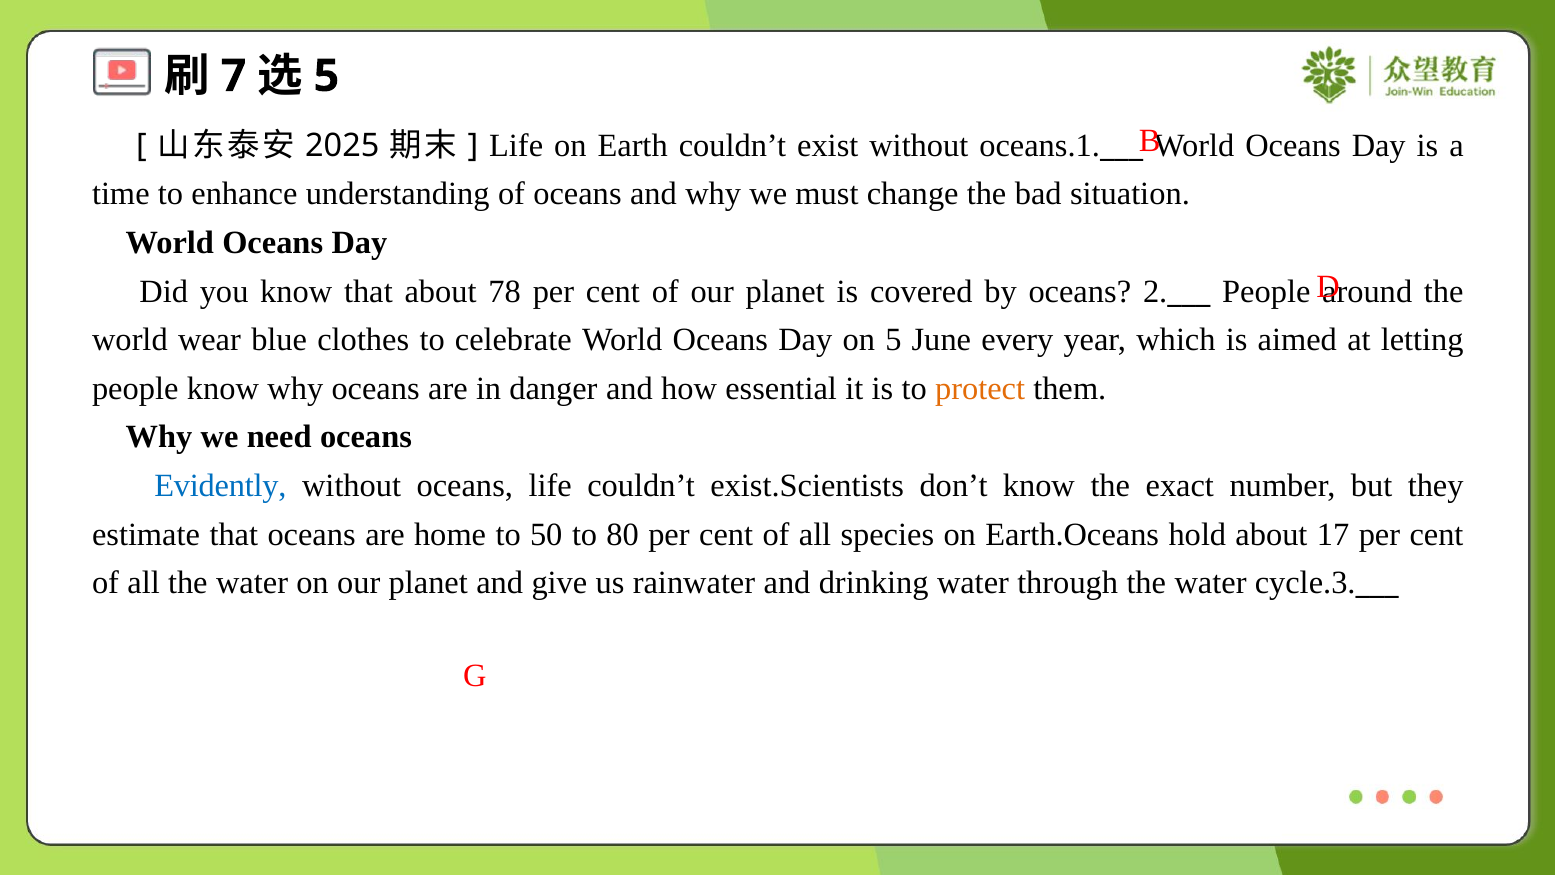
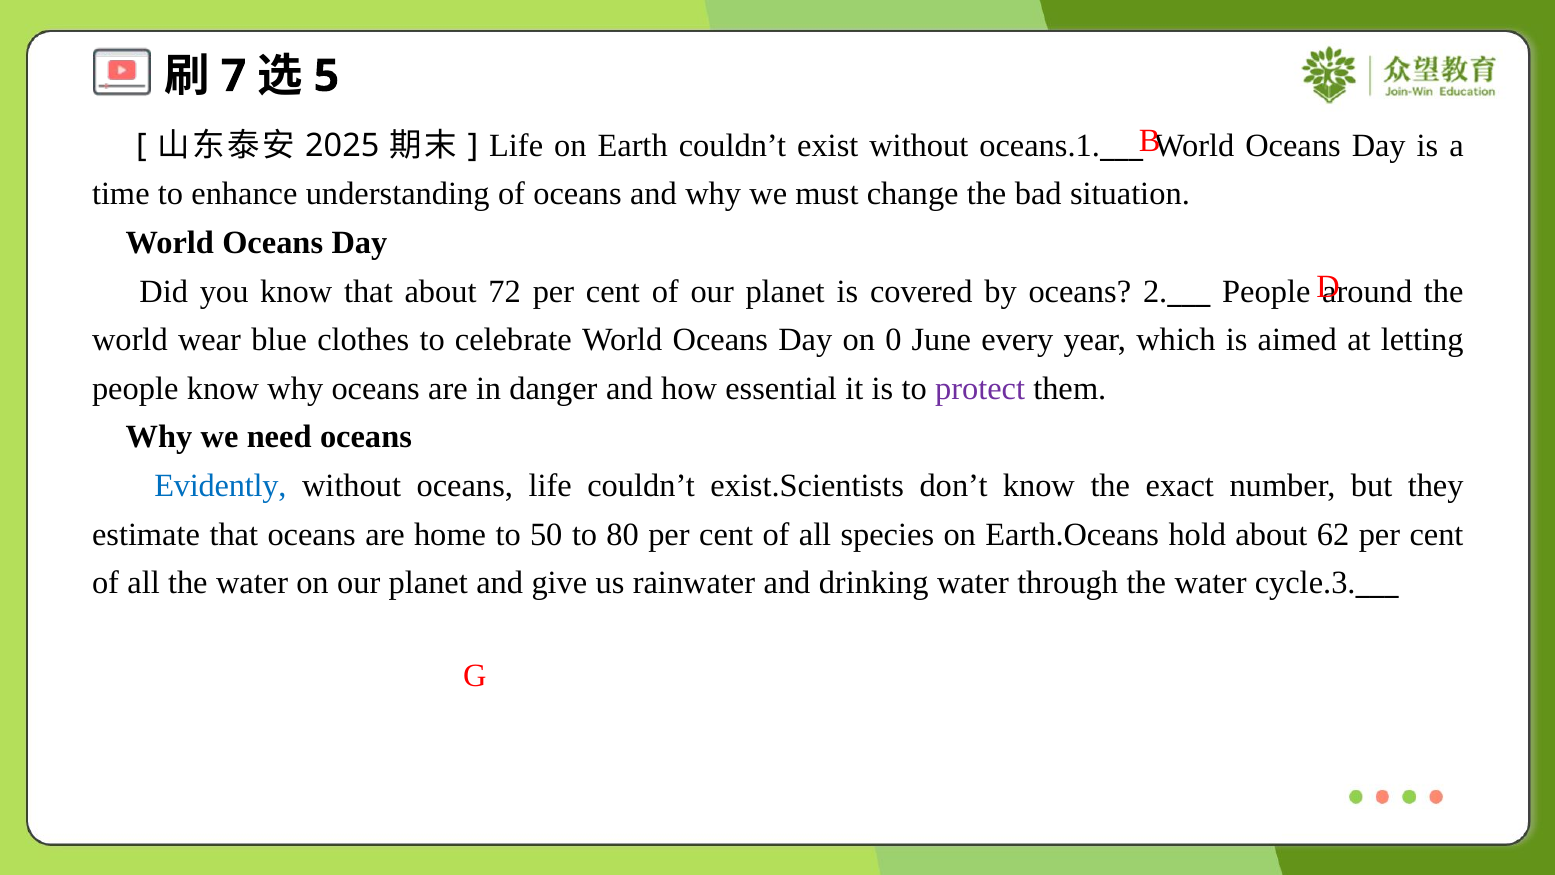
78: 78 -> 72 (505, 291)
on 5: 5 -> 0 (893, 340)
protect colour: orange -> purple (980, 389)
17: 17 -> 62 (1333, 534)
